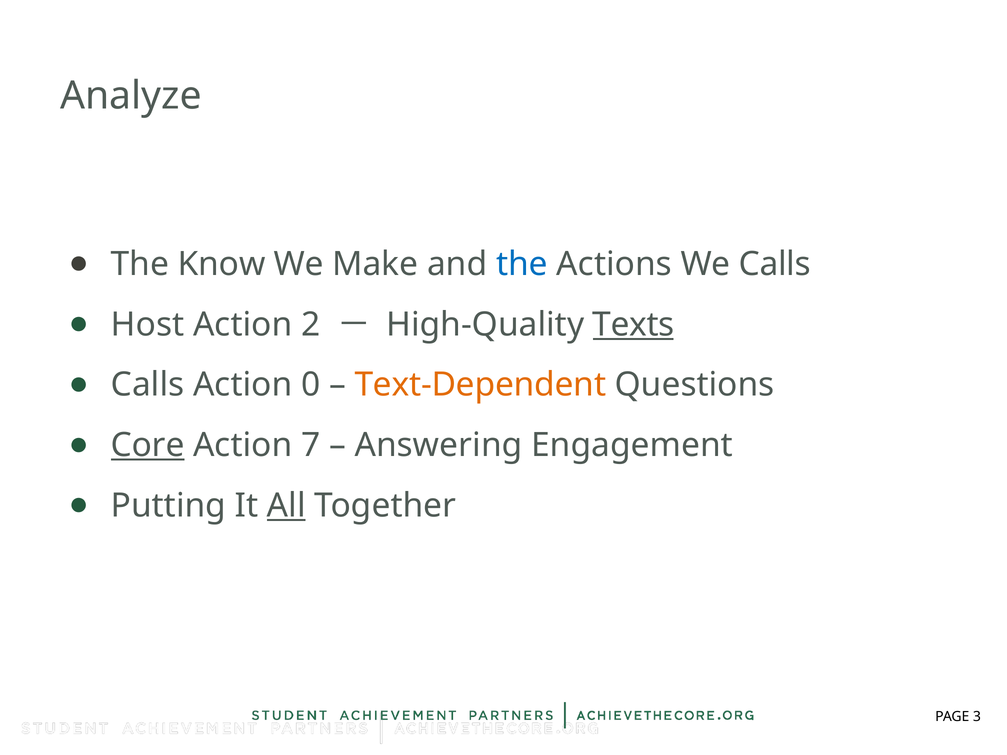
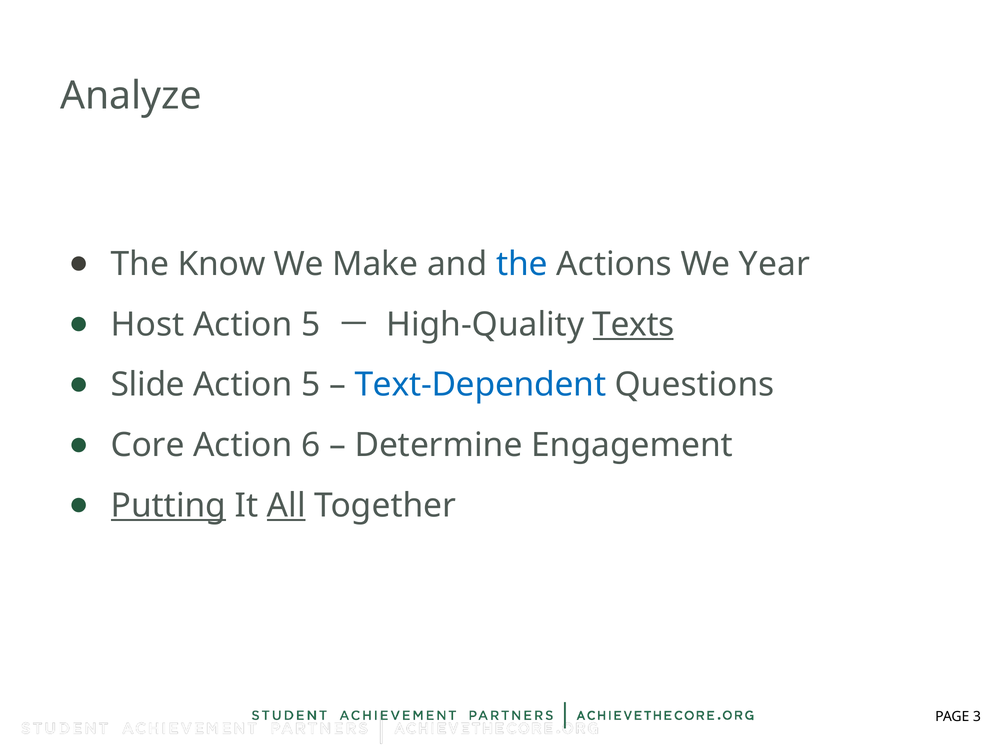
We Calls: Calls -> Year (775, 264)
2: 2 -> 5 (311, 325)
Calls: Calls -> Slide (148, 385)
0: 0 -> 5 (311, 385)
Text-Dependent colour: orange -> blue (480, 385)
Core underline: present -> none (148, 445)
7: 7 -> 6 (311, 445)
Answering: Answering -> Determine (439, 445)
Putting underline: none -> present (168, 506)
